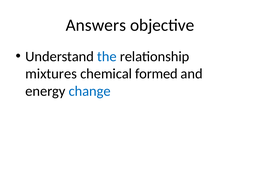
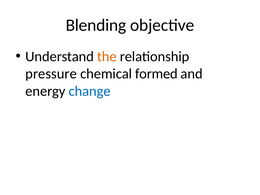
Answers: Answers -> Blending (96, 25)
the colour: blue -> orange (107, 56)
mixtures: mixtures -> pressure (51, 74)
